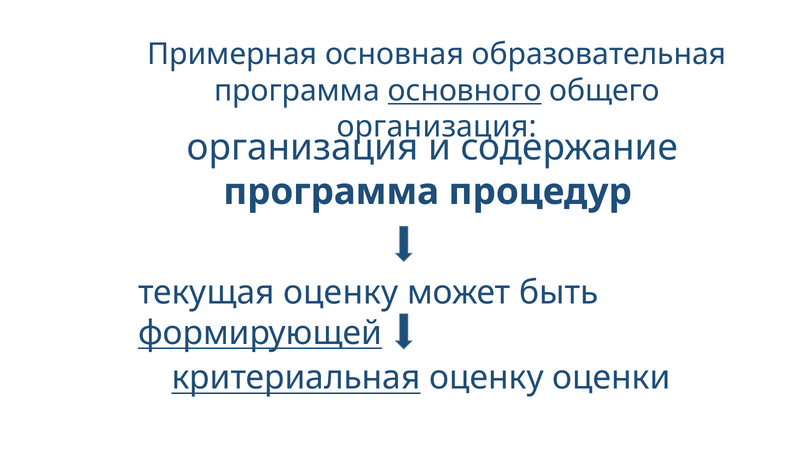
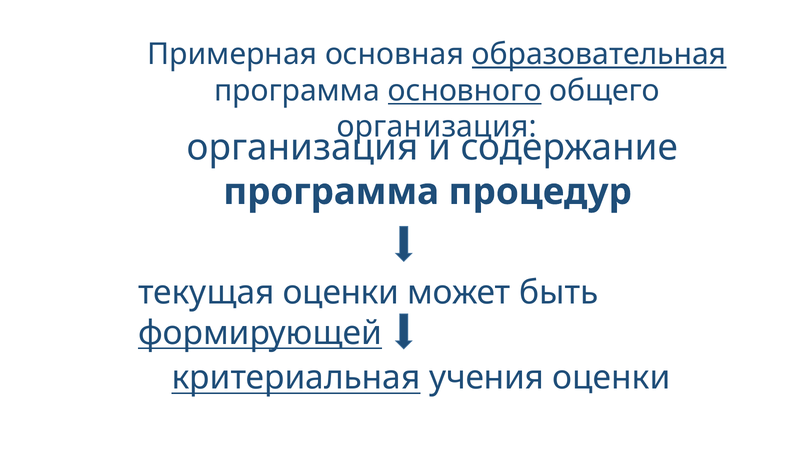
образовательная underline: none -> present (599, 54)
текущая оценку: оценку -> оценки (341, 293)
критериальная оценку: оценку -> учения (487, 378)
